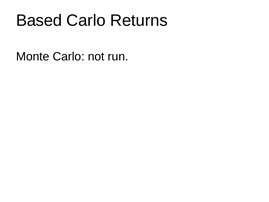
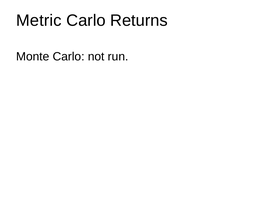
Based: Based -> Metric (39, 20)
